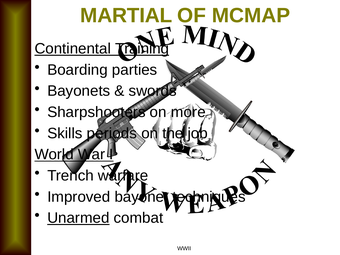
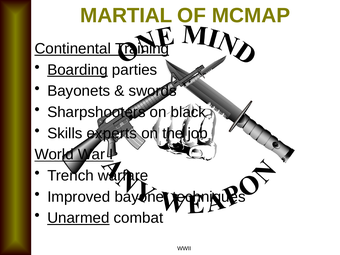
Boarding underline: none -> present (78, 70)
more: more -> black (188, 112)
periods: periods -> experts (112, 133)
